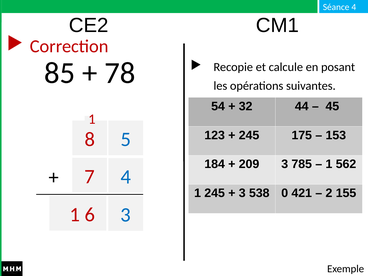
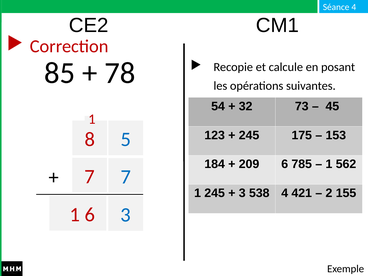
44: 44 -> 73 (302, 106)
209 3: 3 -> 6 (285, 164)
7 4: 4 -> 7 (126, 177)
538 0: 0 -> 4 (285, 193)
